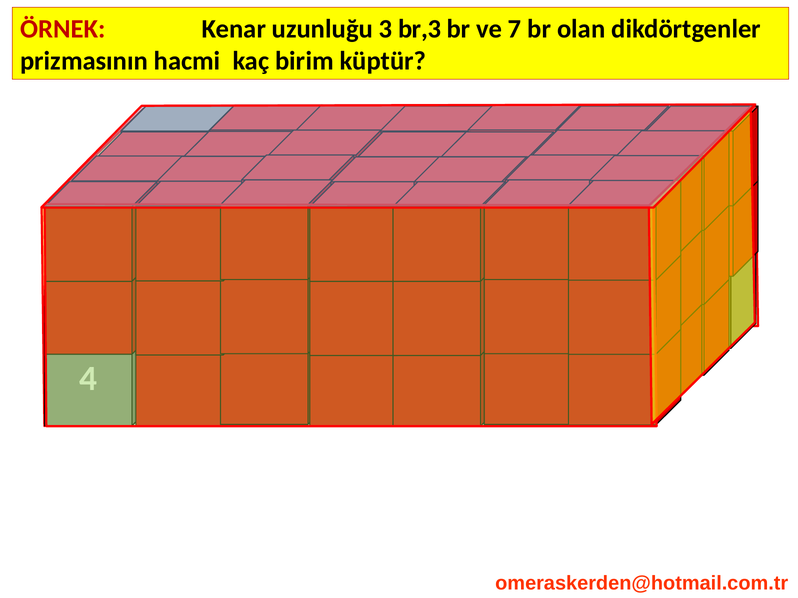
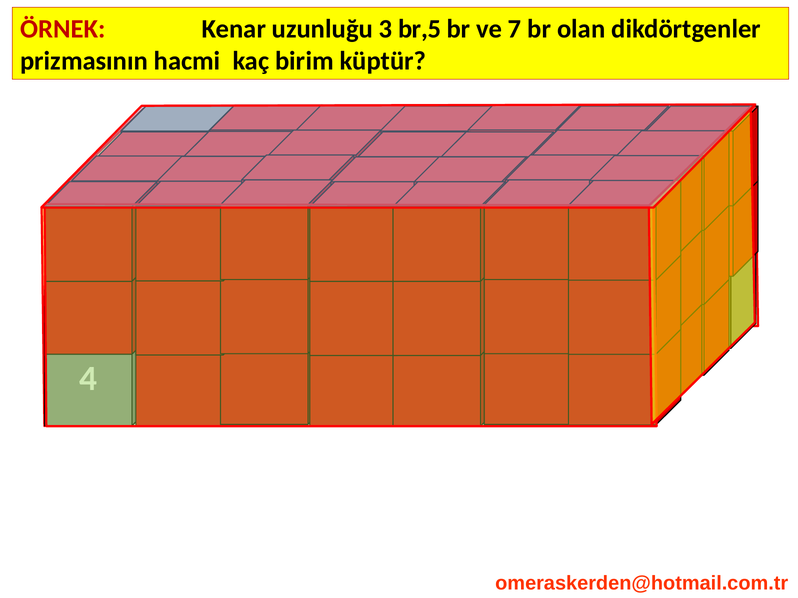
br,3: br,3 -> br,5 (420, 29)
